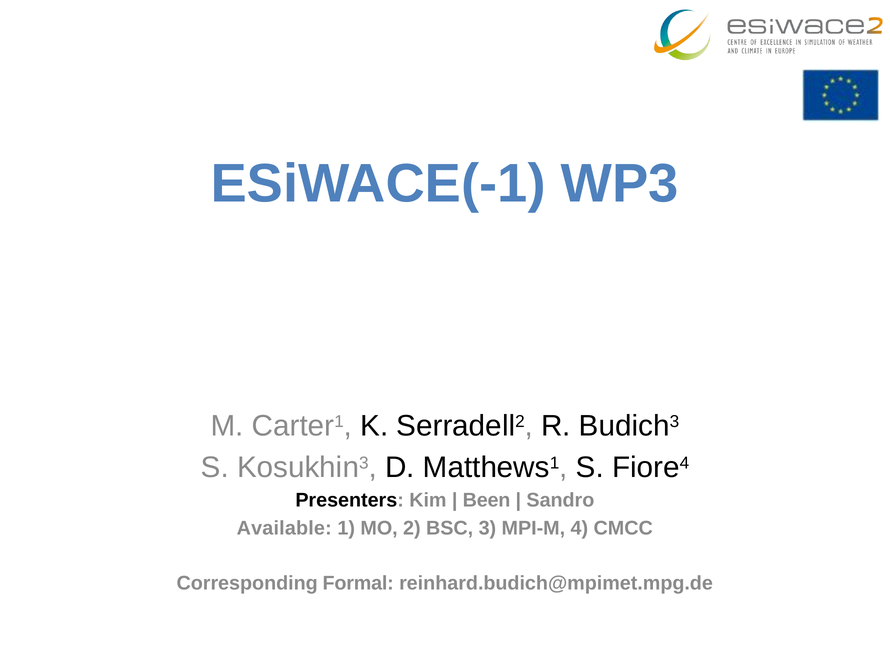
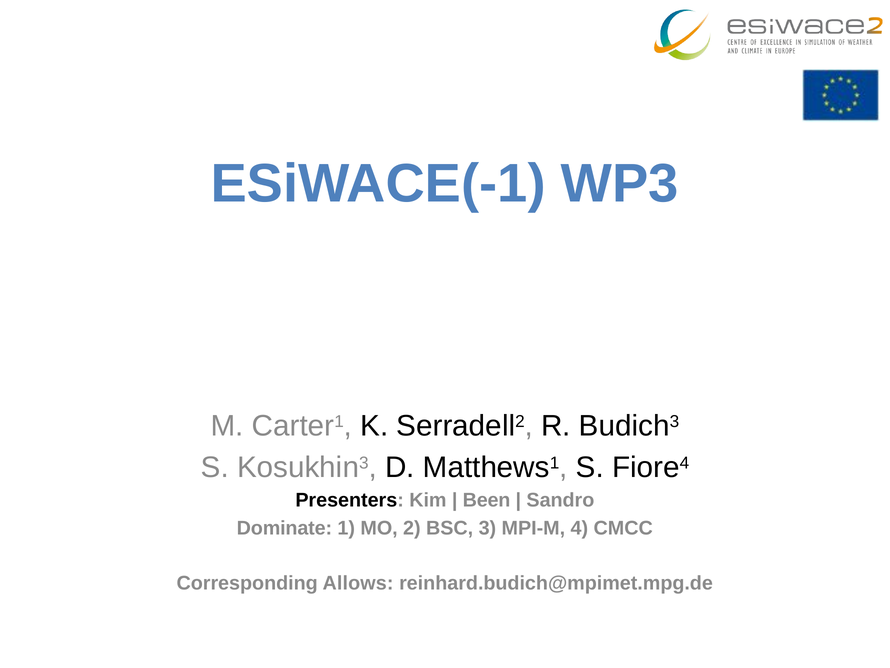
Available: Available -> Dominate (284, 528)
Formal: Formal -> Allows (358, 583)
